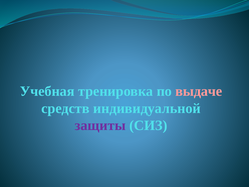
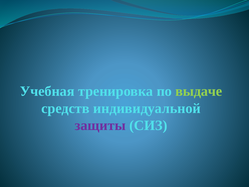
выдаче colour: pink -> light green (199, 91)
